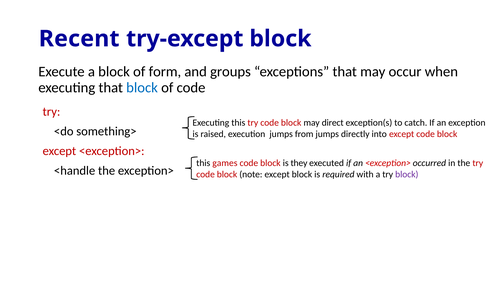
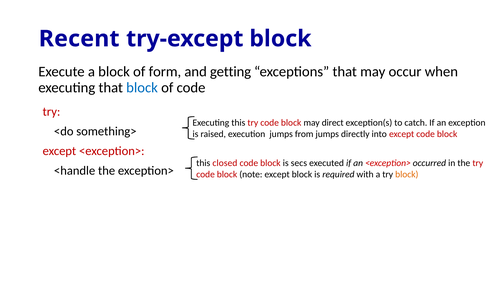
groups: groups -> getting (231, 72)
games: games -> closed (225, 163)
they: they -> secs (299, 163)
block colour: purple -> orange (407, 174)
